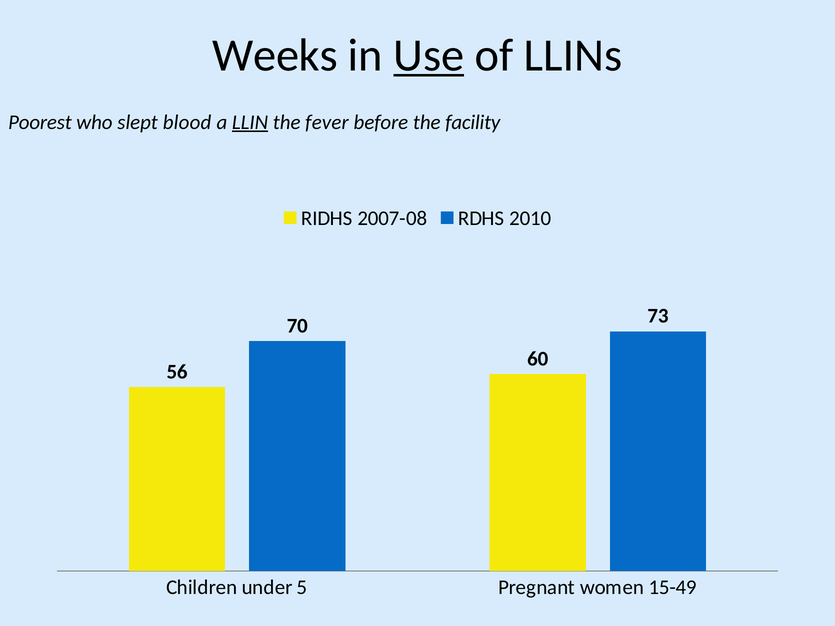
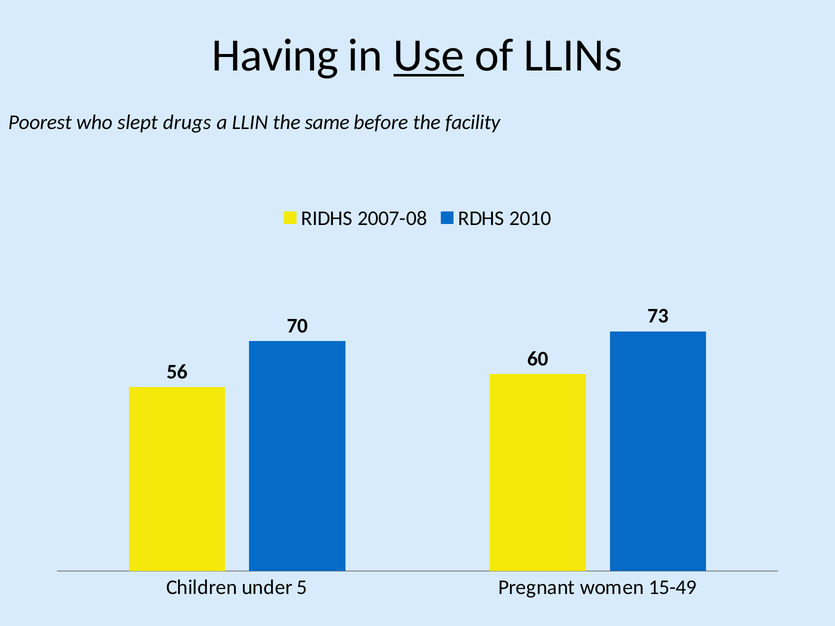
Weeks: Weeks -> Having (275, 55)
blood: blood -> drugs (187, 122)
LLIN underline: present -> none (250, 122)
fever: fever -> same (327, 122)
